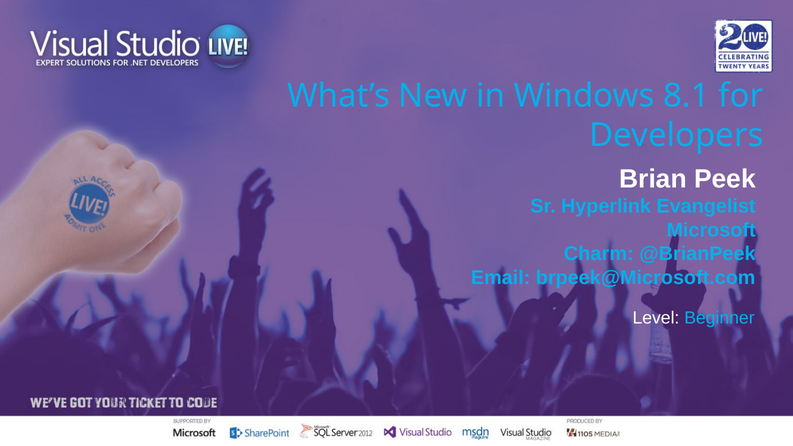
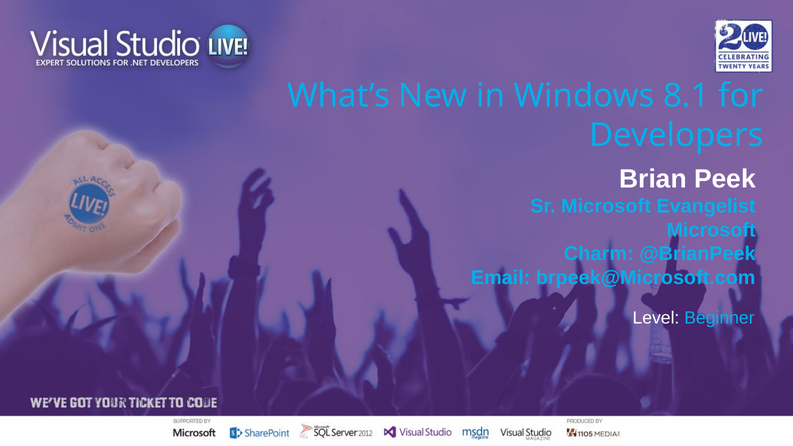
Sr Hyperlink: Hyperlink -> Microsoft (606, 206)
